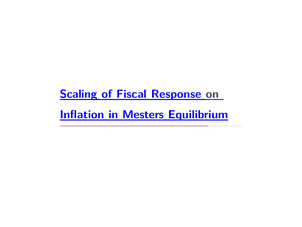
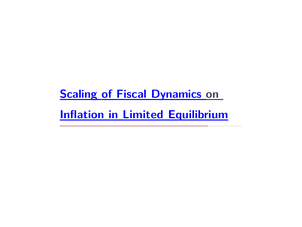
Response: Response -> Dynamics (176, 94)
Mesters: Mesters -> Limited (143, 114)
